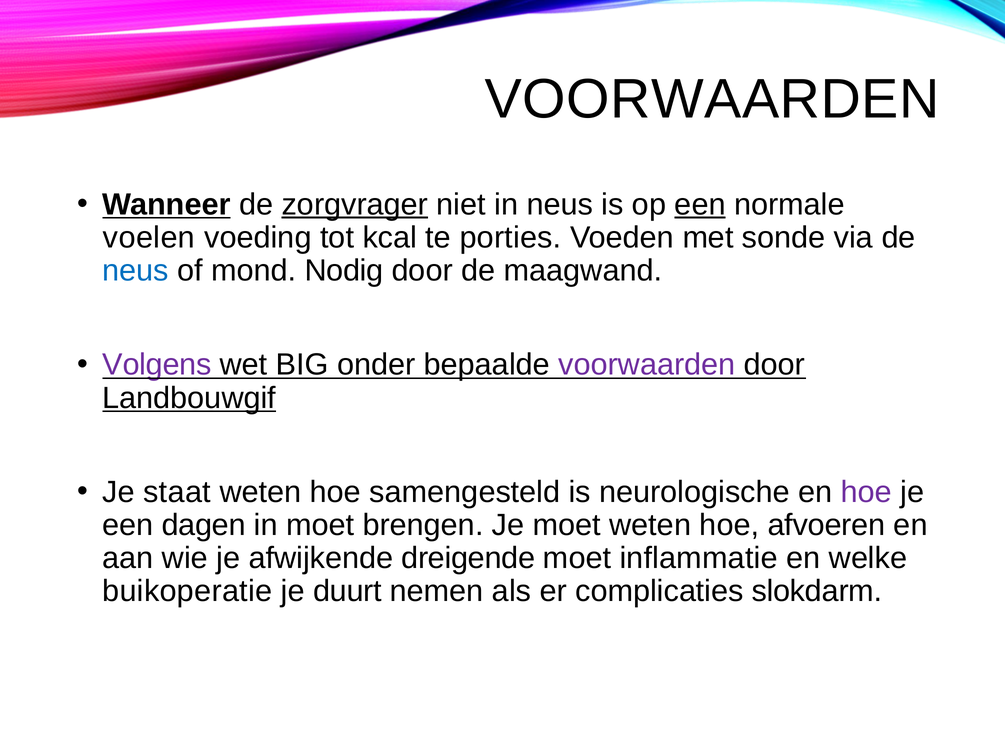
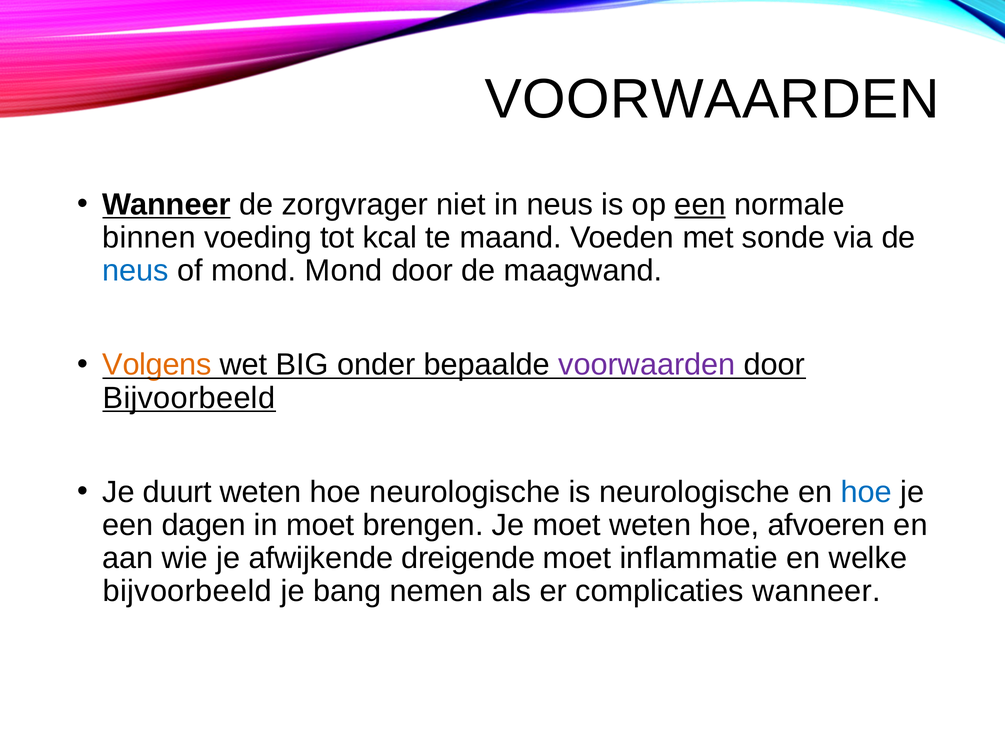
zorgvrager underline: present -> none (355, 205)
voelen: voelen -> binnen (149, 238)
porties: porties -> maand (511, 238)
mond Nodig: Nodig -> Mond (344, 271)
Volgens colour: purple -> orange (157, 365)
Landbouwgif: Landbouwgif -> Bijvoorbeeld (189, 398)
staat: staat -> duurt (177, 492)
hoe samengesteld: samengesteld -> neurologische (465, 492)
hoe colour: purple -> blue (866, 492)
buikoperatie: buikoperatie -> bijvoorbeeld (187, 592)
duurt: duurt -> bang (347, 592)
complicaties slokdarm: slokdarm -> wanneer (817, 592)
